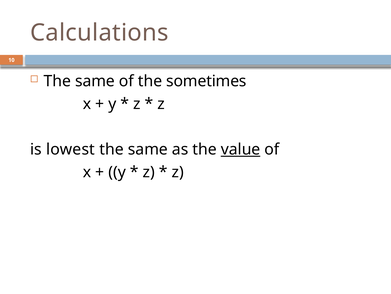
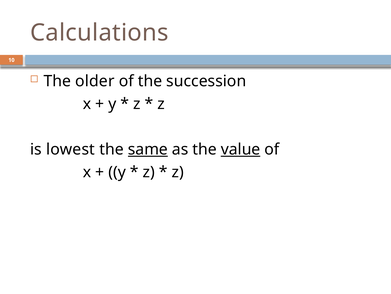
same: same -> older (95, 81)
sometimes: sometimes -> succession (206, 81)
same underline: none -> present (148, 149)
